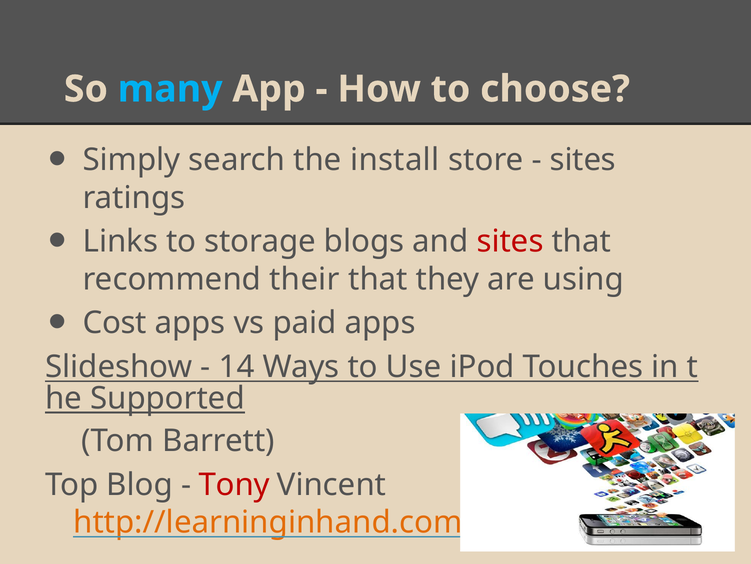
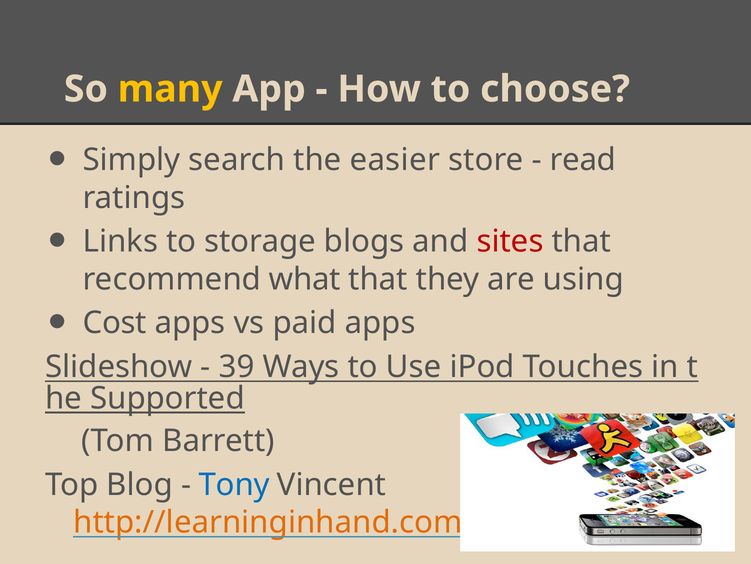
many colour: light blue -> yellow (170, 89)
install: install -> easier (395, 160)
sites: sites -> read (583, 160)
their: their -> what (305, 279)
14: 14 -> 39 (237, 366)
Tony colour: red -> blue (234, 484)
